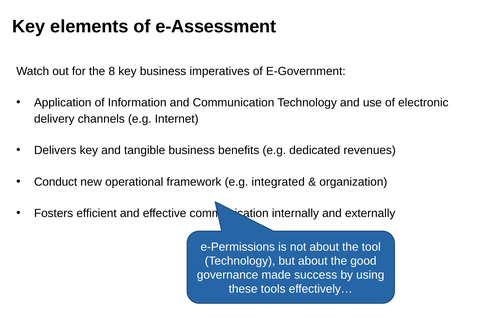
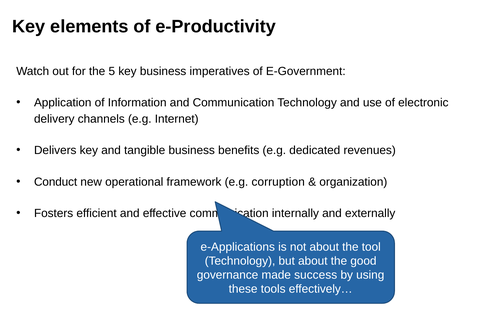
e-Assessment: e-Assessment -> e-Productivity (216, 27)
8: 8 -> 5 (112, 71)
integrated: integrated -> corruption (278, 182)
e-Permissions: e-Permissions -> e-Applications (238, 247)
